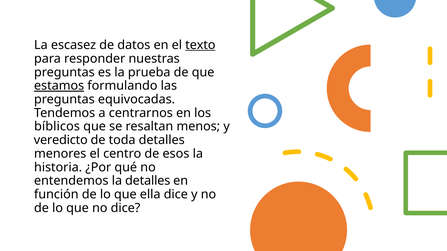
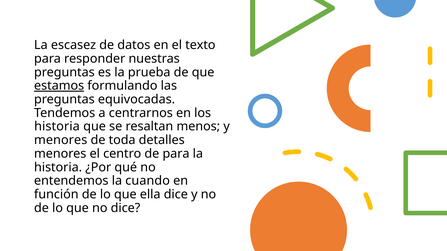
texto underline: present -> none (200, 45)
bíblicos: bíblicos -> historia (57, 127)
veredicto: veredicto -> menores (61, 140)
de esos: esos -> para (176, 154)
la detalles: detalles -> cuando (148, 181)
